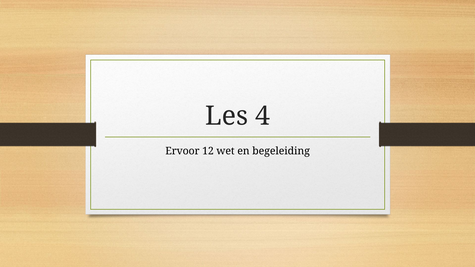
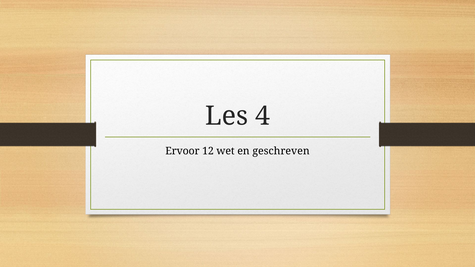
begeleiding: begeleiding -> geschreven (281, 151)
